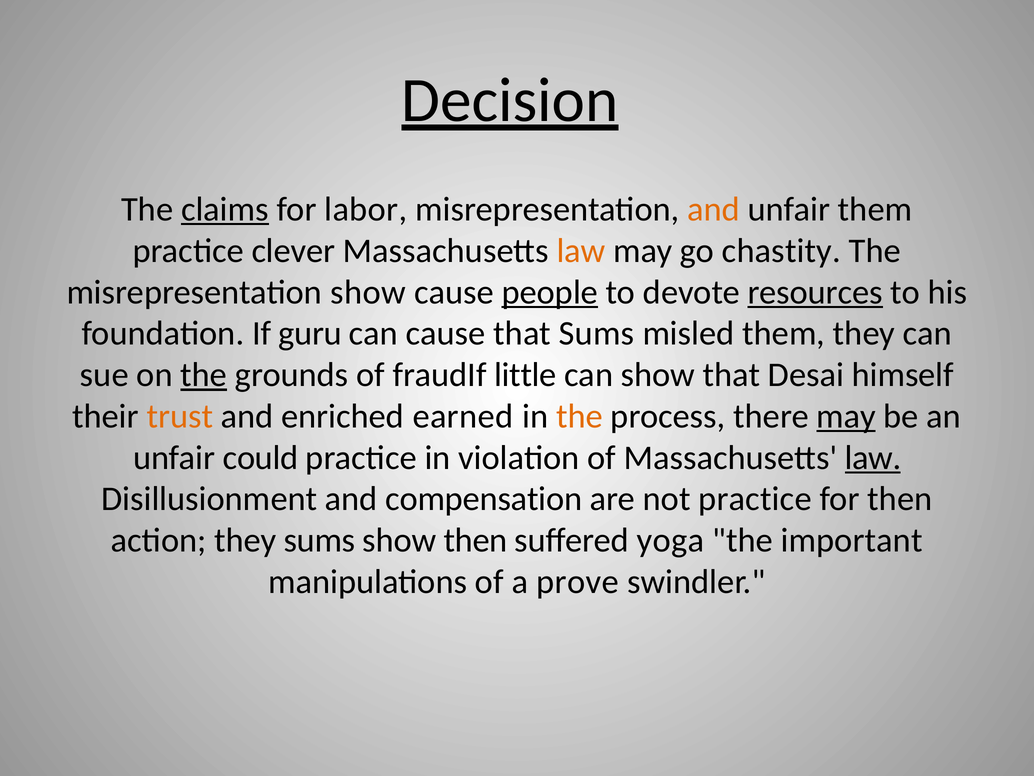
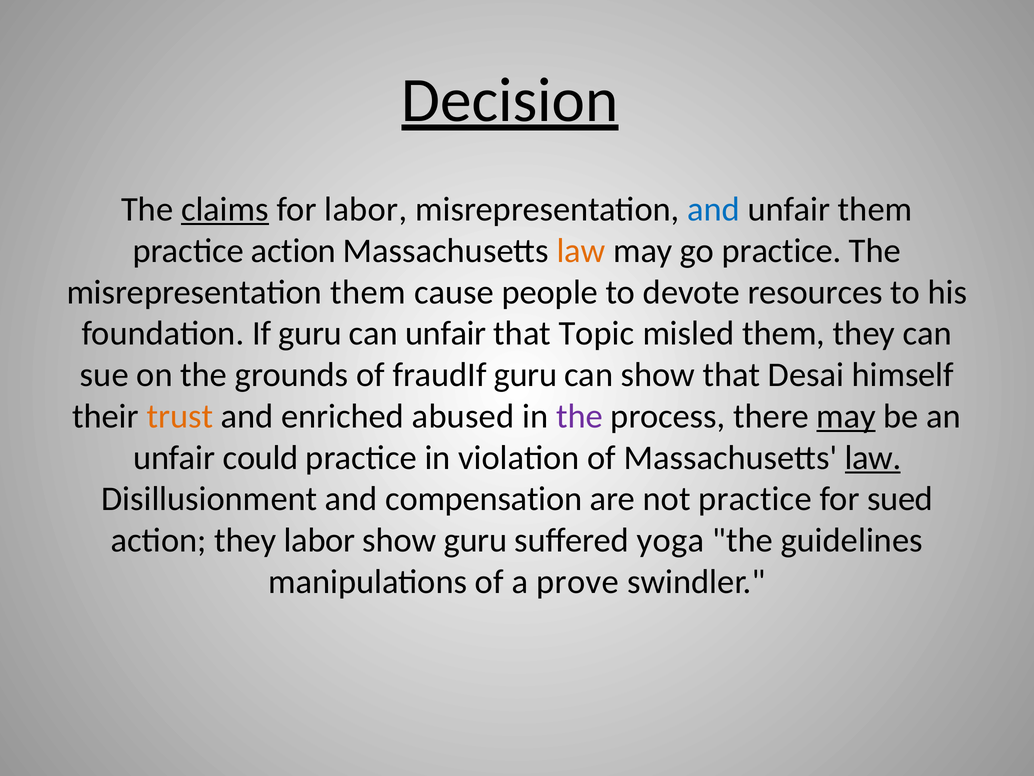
and colour: orange -> blue (714, 209)
practice clever: clever -> action (293, 251)
go chastity: chastity -> practice (782, 251)
misrepresentation show: show -> them (368, 292)
people underline: present -> none (550, 292)
resources underline: present -> none (815, 292)
can cause: cause -> unfair (446, 333)
that Sums: Sums -> Topic (597, 333)
the underline: present -> none (204, 375)
fraudIf little: little -> guru (525, 375)
earned: earned -> abused (463, 416)
the colour: orange -> purple (579, 416)
for then: then -> sued (900, 499)
they sums: sums -> labor (319, 540)
show then: then -> guru (476, 540)
important: important -> guidelines (852, 540)
